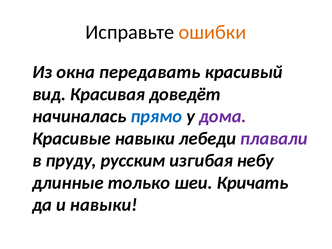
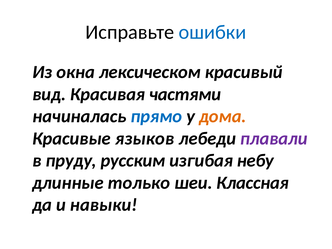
ошибки colour: orange -> blue (213, 32)
передавать: передавать -> лексическом (150, 72)
доведёт: доведёт -> частями (185, 94)
дома colour: purple -> orange (223, 116)
Красивые навыки: навыки -> языков (145, 139)
Кричать: Кричать -> Классная (253, 183)
